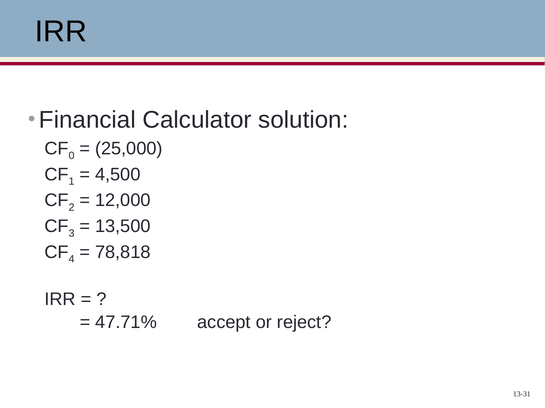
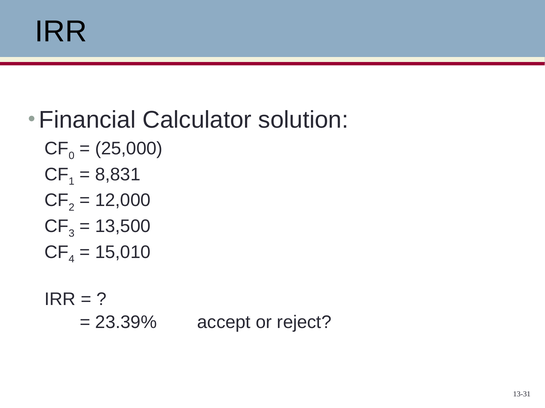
4,500: 4,500 -> 8,831 (118, 175)
78,818: 78,818 -> 15,010 (123, 253)
47.71%: 47.71% -> 23.39% (126, 323)
